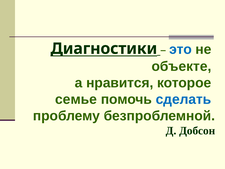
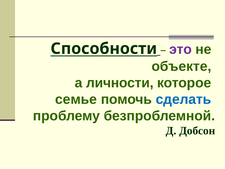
Диагностики: Диагностики -> Способности (104, 49)
это colour: blue -> purple (180, 49)
нравится: нравится -> личности (120, 83)
